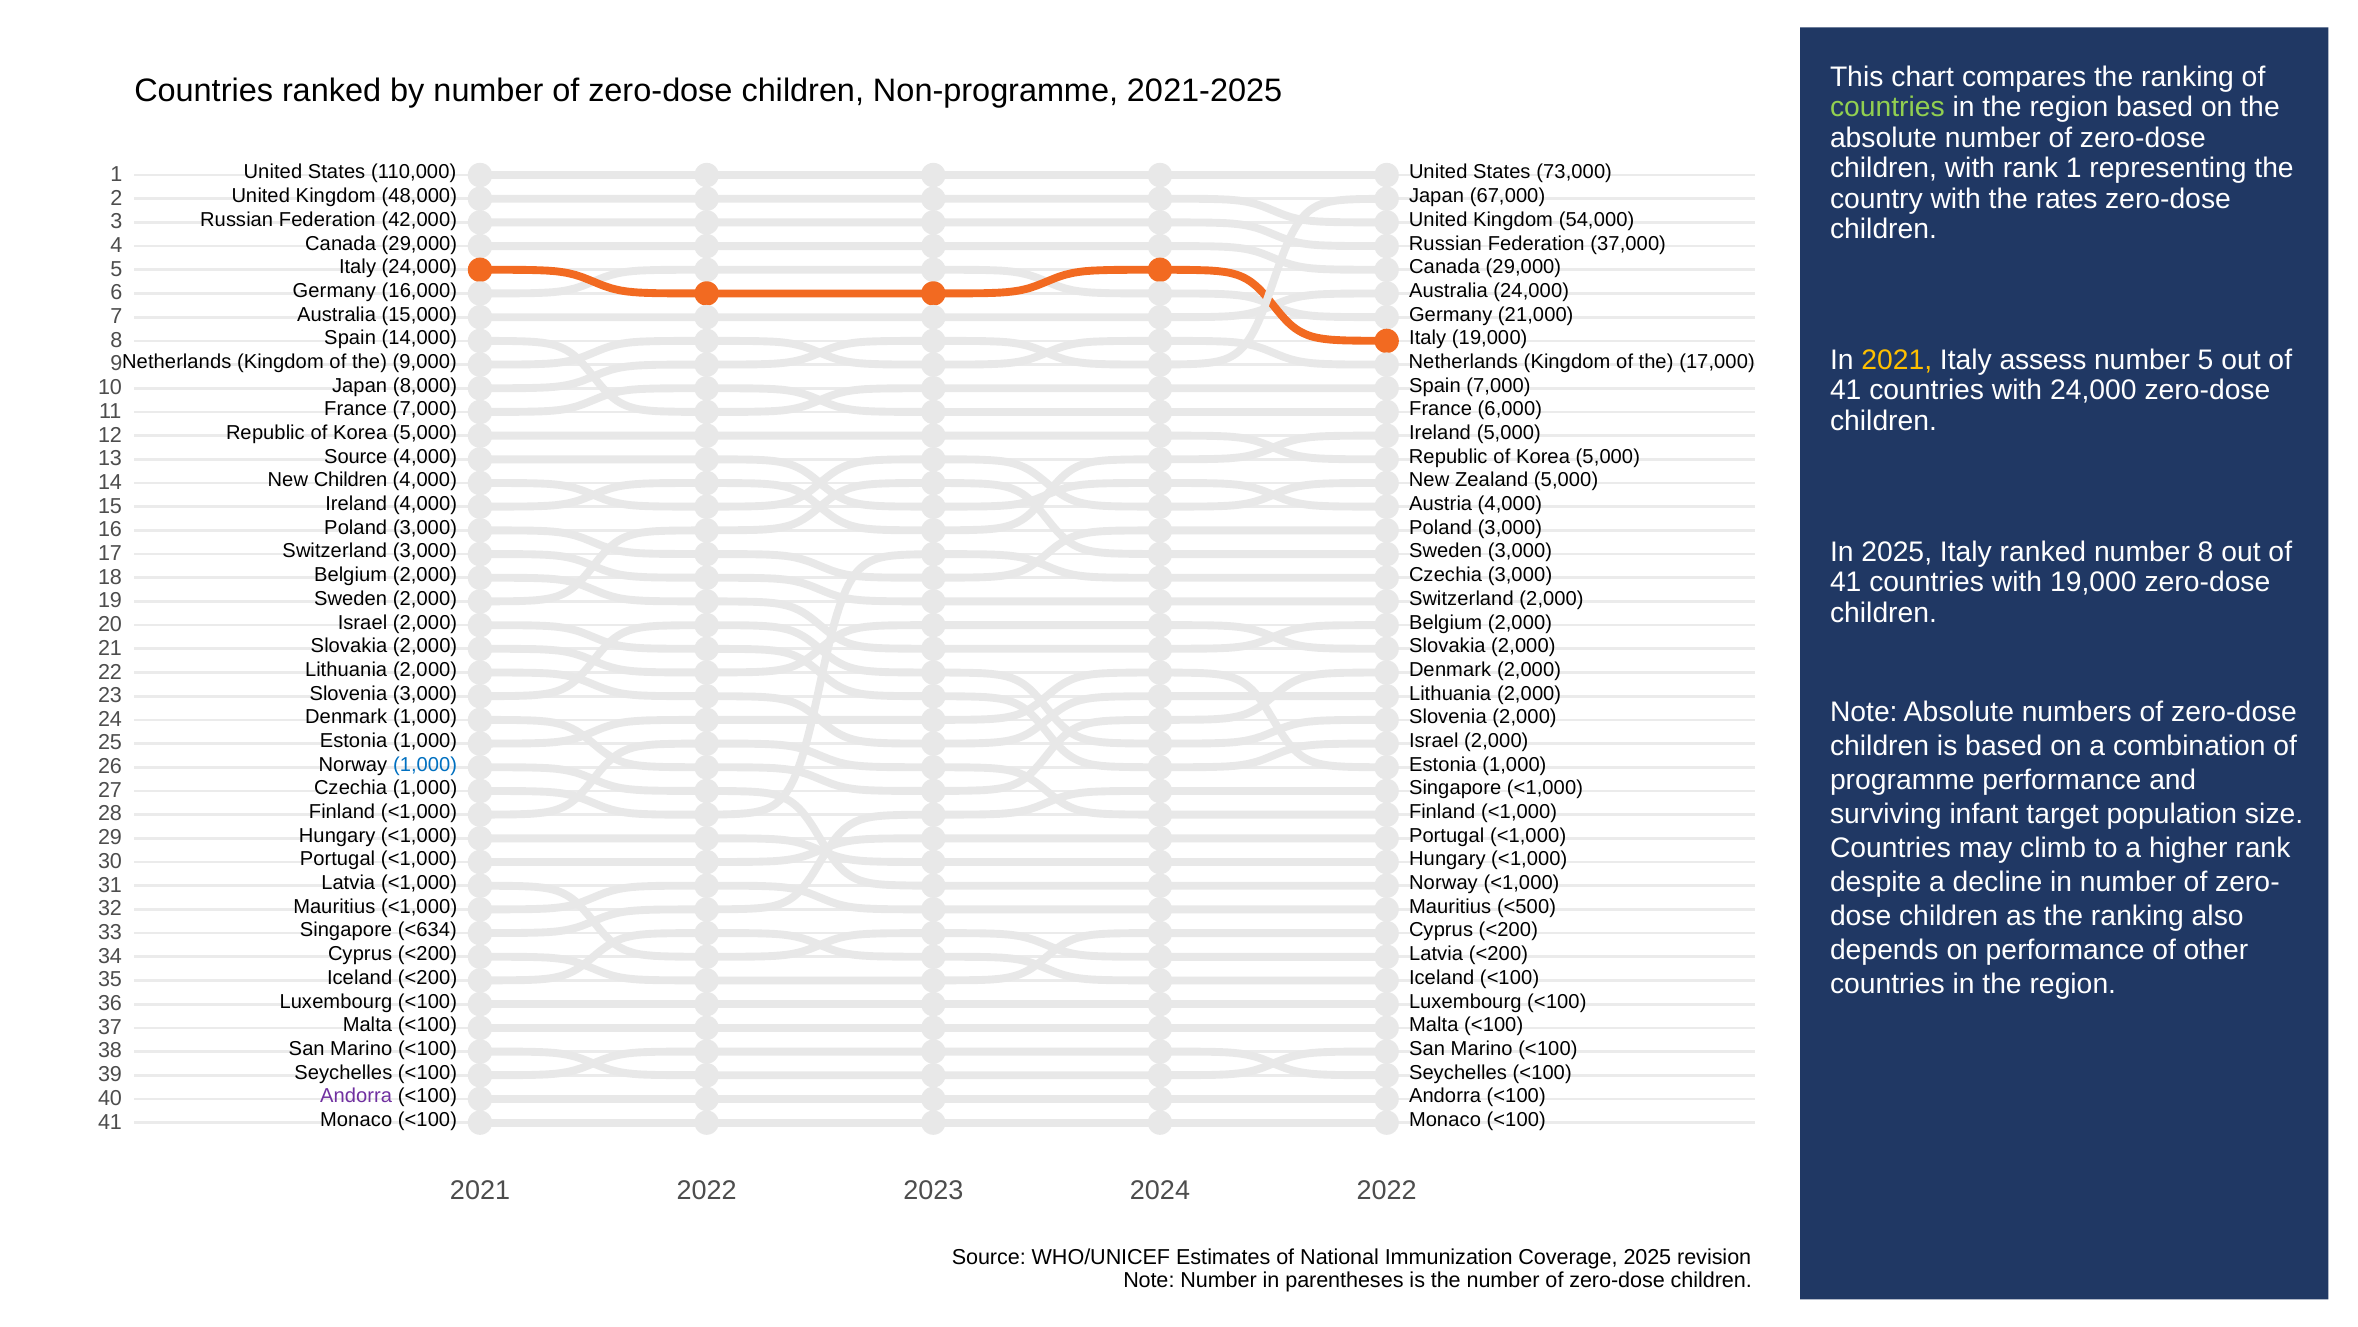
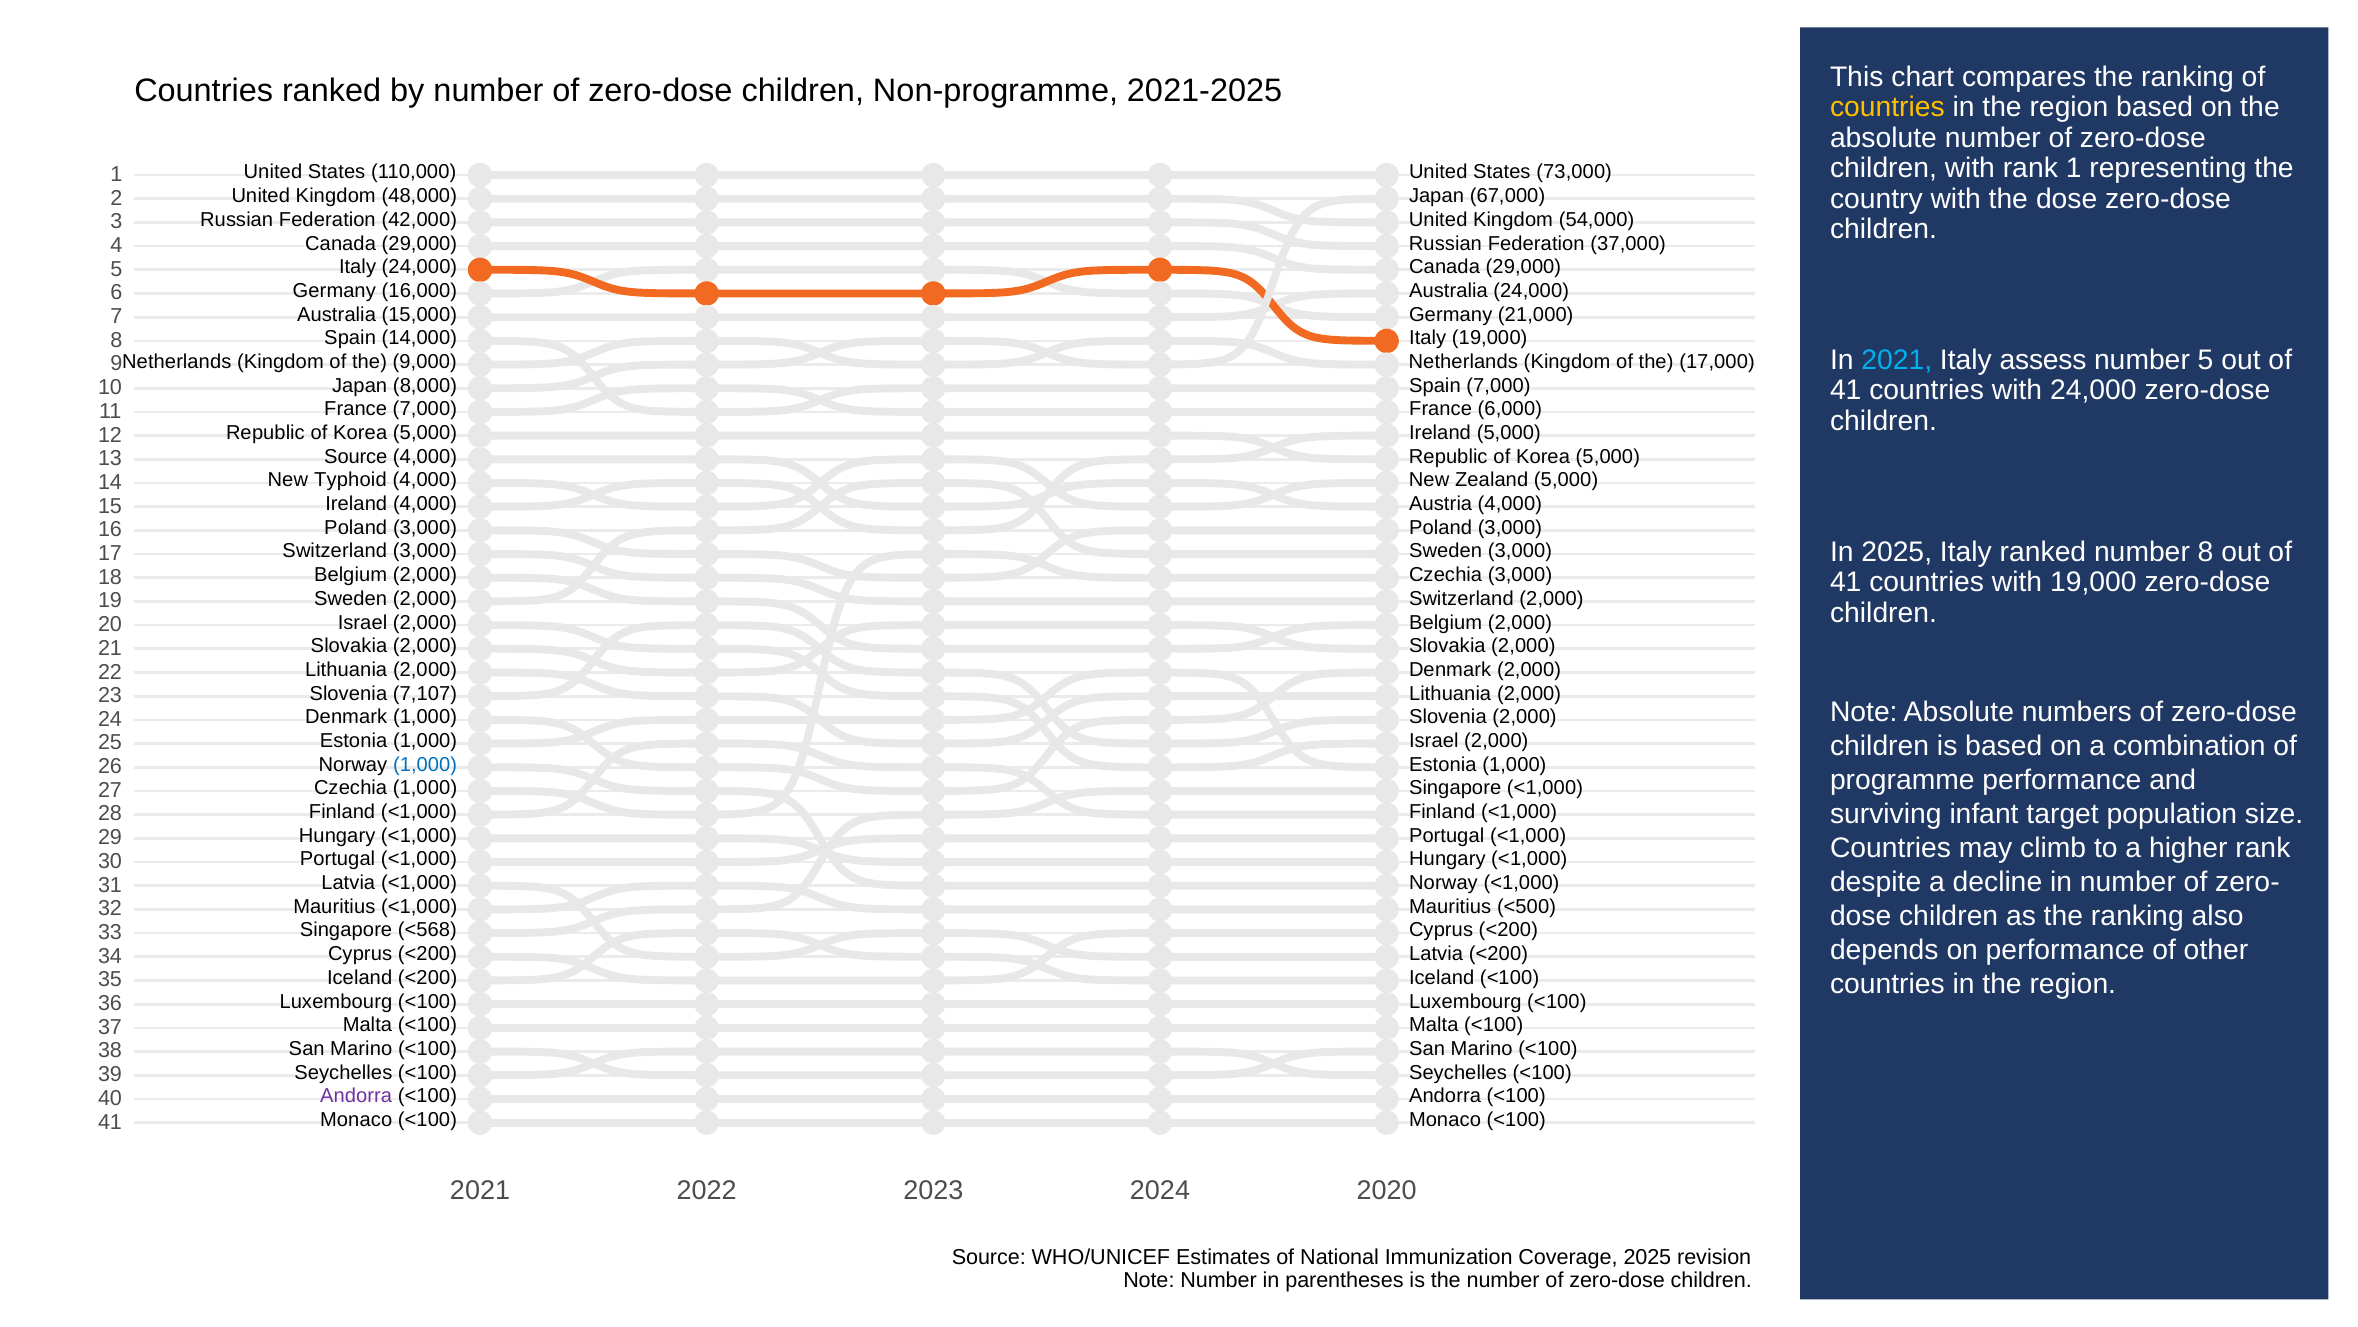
countries colour: light green -> yellow (1887, 107)
the rates: rates -> dose (2067, 199)
2021 colour: yellow -> light blue (1897, 360)
New Children: Children -> Typhoid (350, 480)
Slovenia 3,000: 3,000 -> 7,107 (425, 693)
<634: <634 -> <568 (427, 930)
2024 2022: 2022 -> 2020 (1387, 1190)
